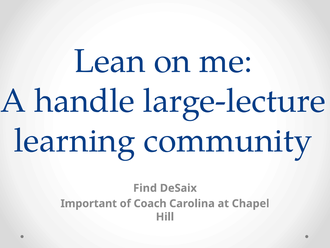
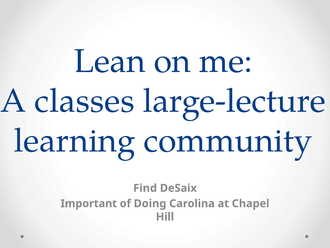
handle: handle -> classes (84, 101)
Coach: Coach -> Doing (150, 203)
